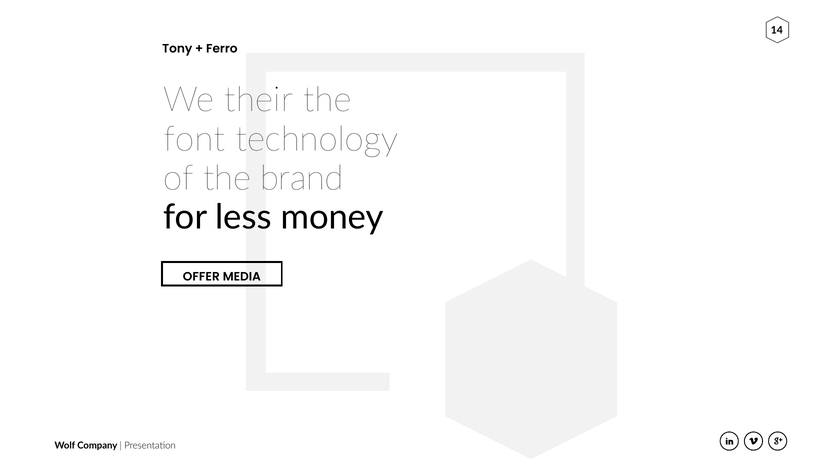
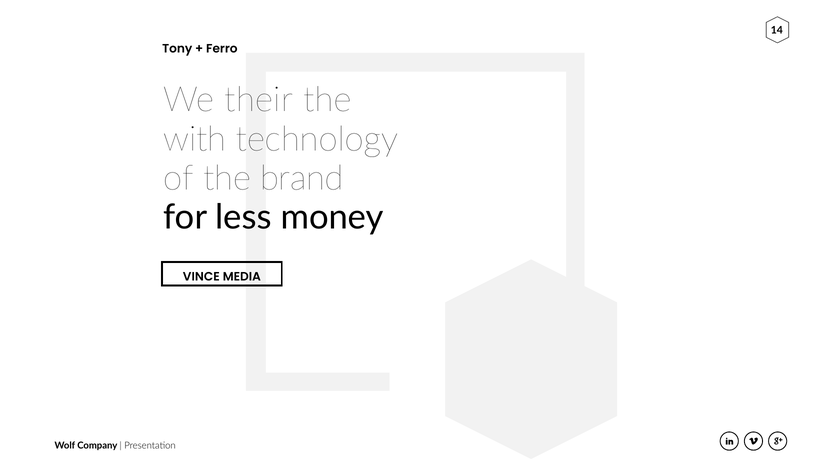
font: font -> with (195, 139)
OFFER: OFFER -> VINCE (201, 276)
